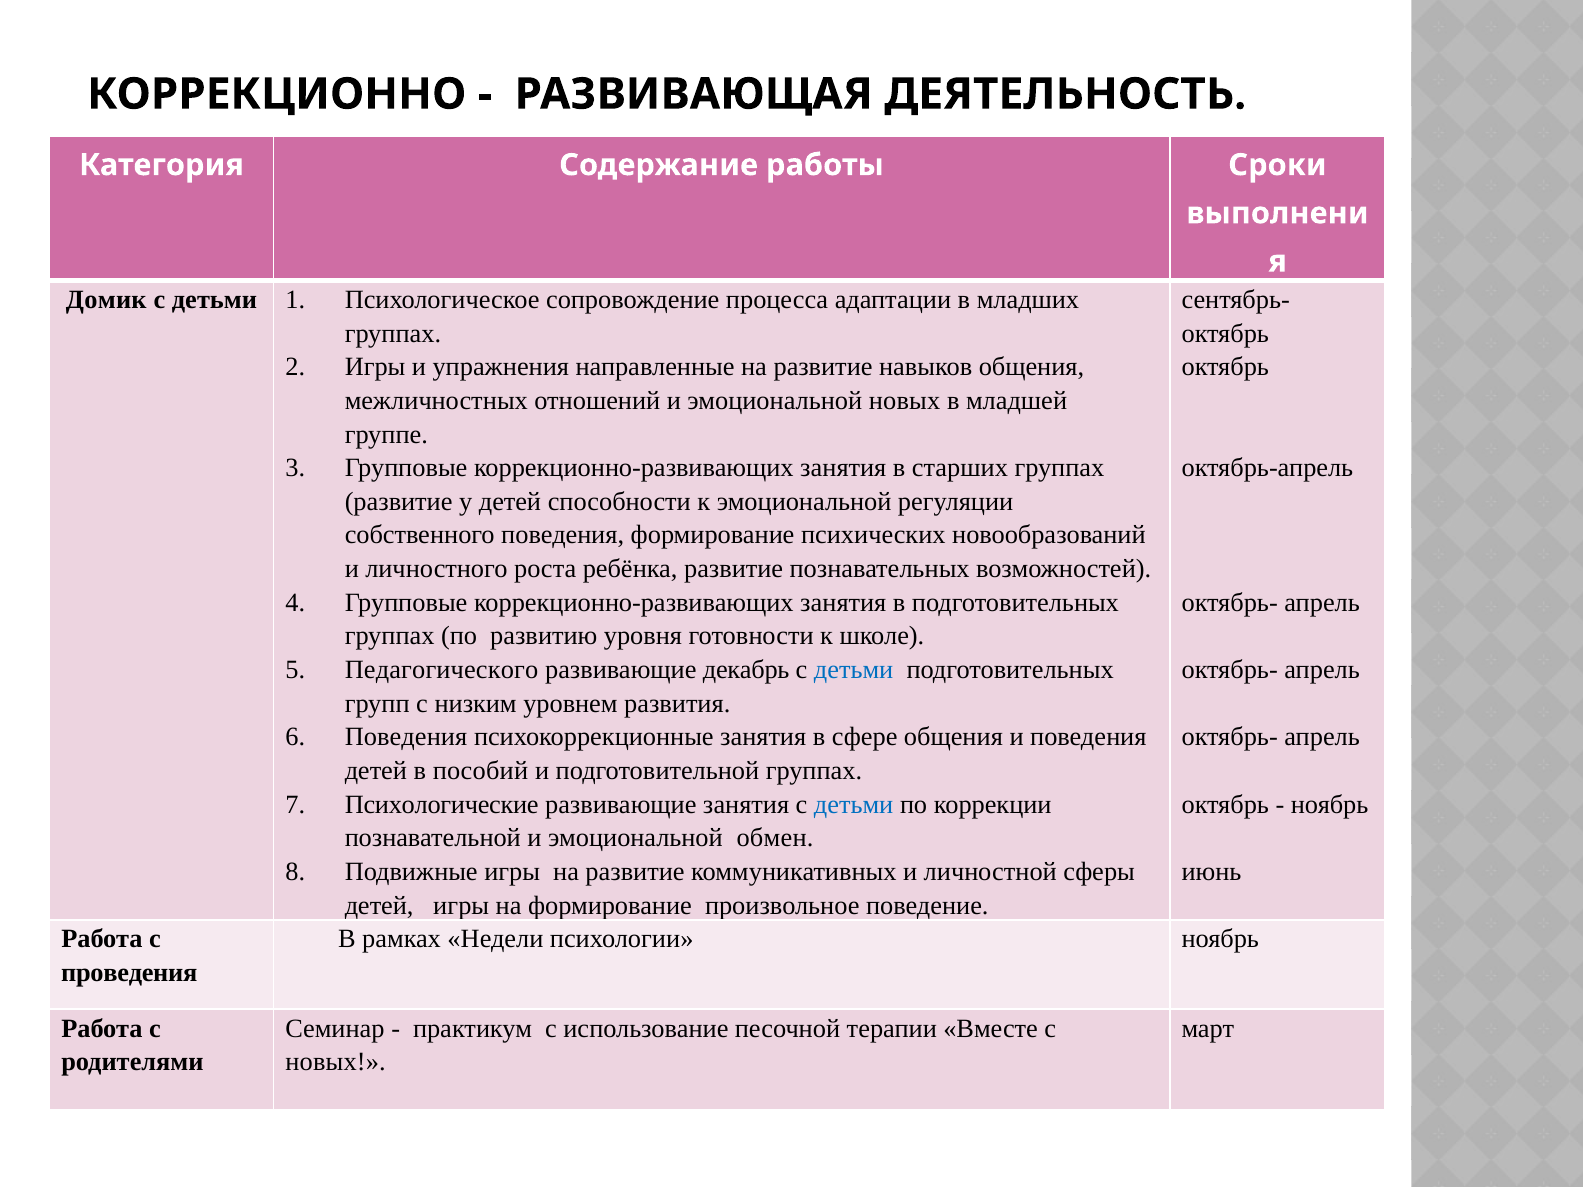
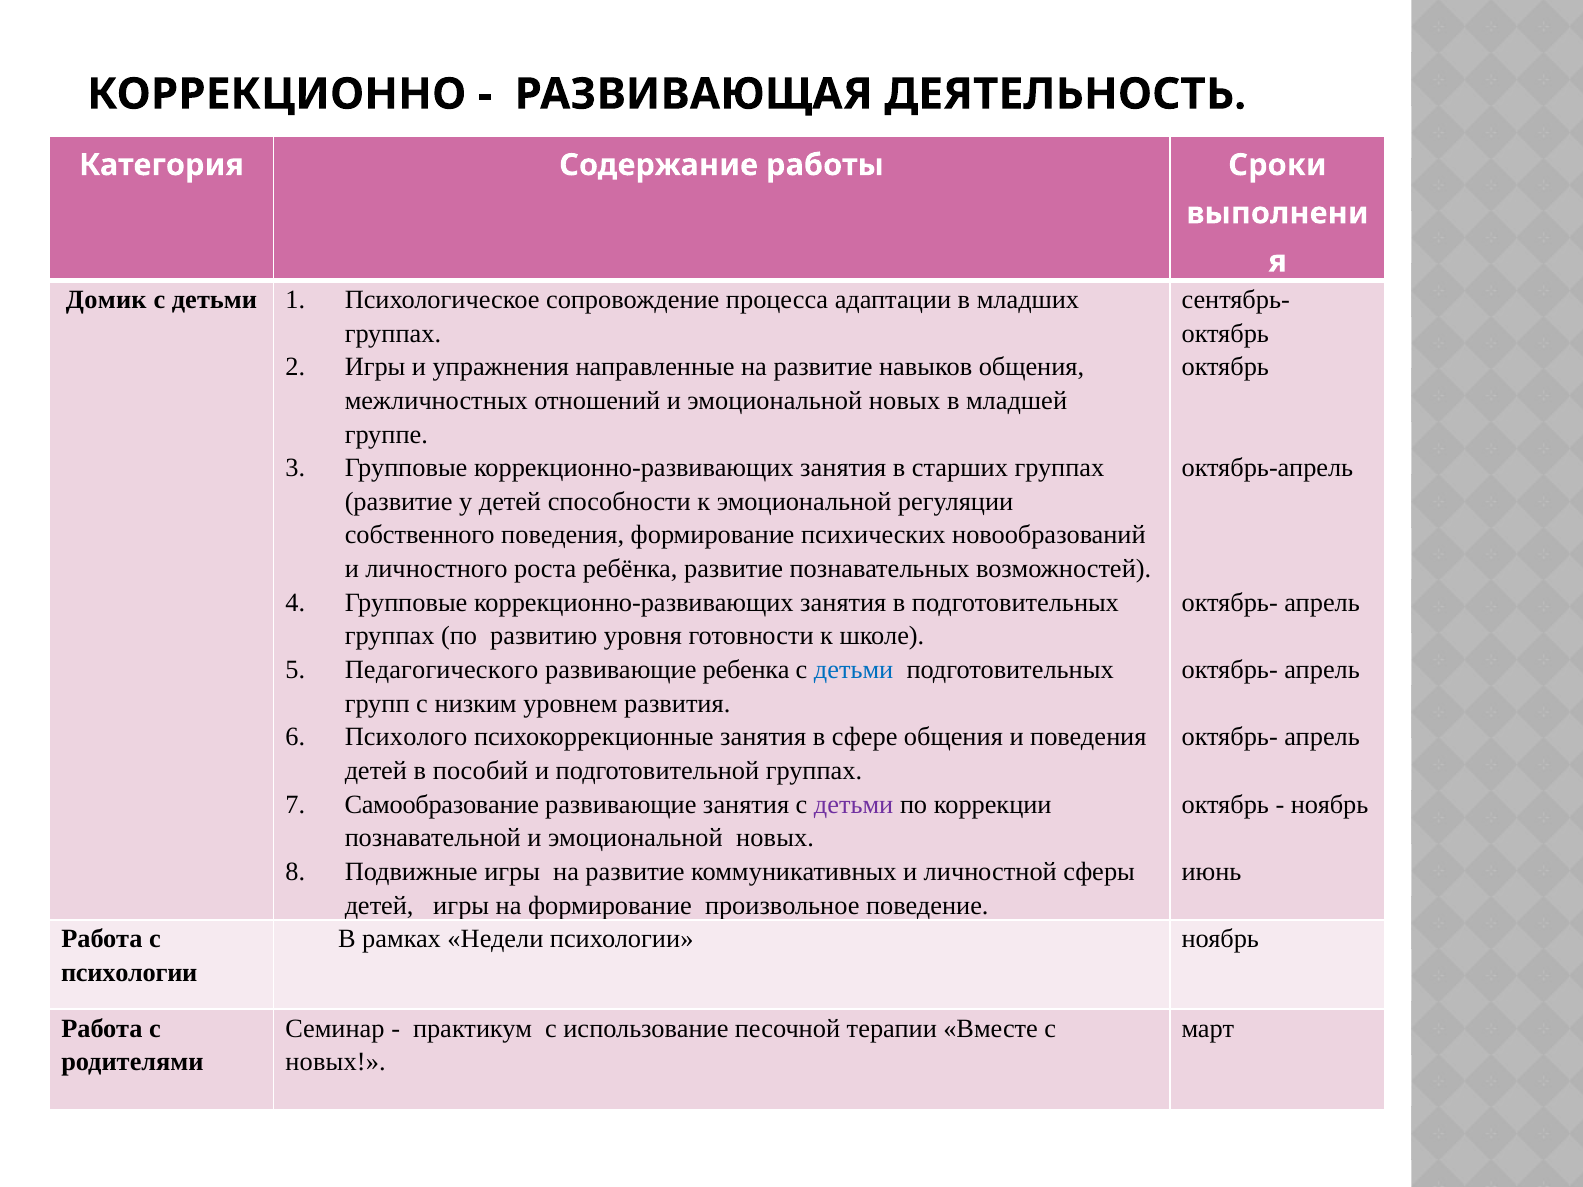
декабрь: декабрь -> ребенка (746, 670)
Поведения: Поведения -> Психолого (406, 737)
Психологические: Психологические -> Самообразование (442, 805)
детьми colour: blue -> purple (854, 805)
познавательной и эмоциональной обмен: обмен -> новых (775, 838)
проведения: проведения -> психологии (129, 973)
